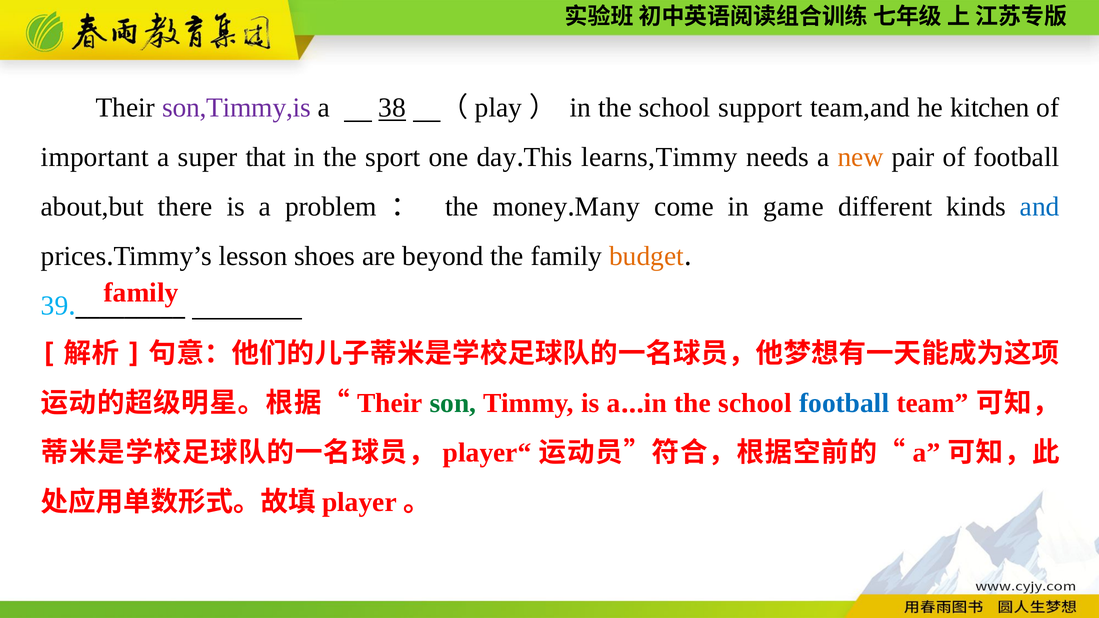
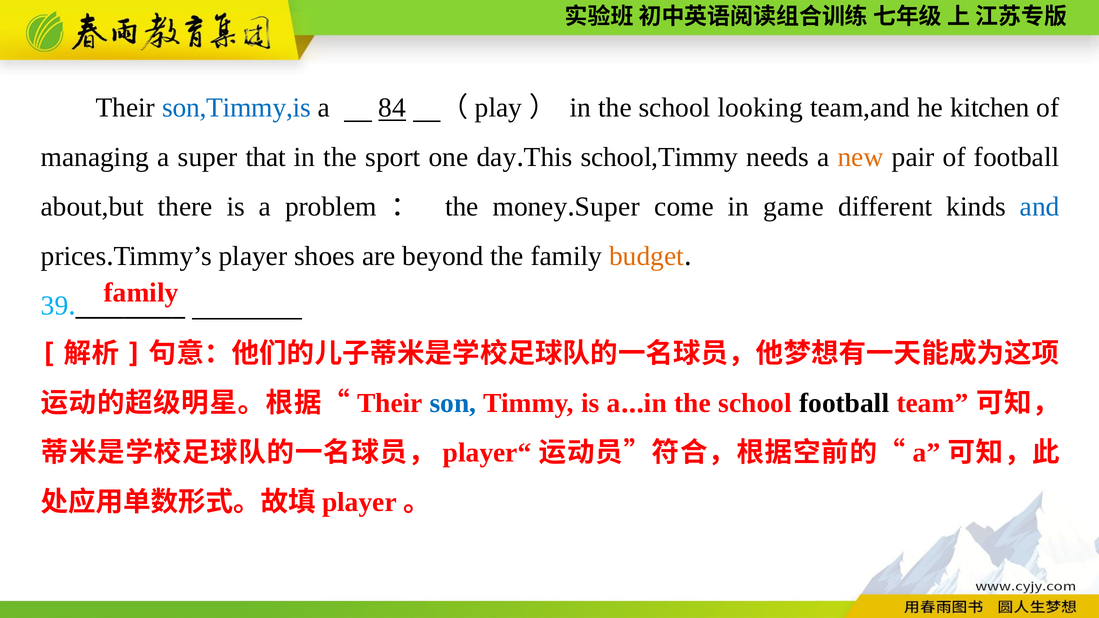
son,Timmy,is colour: purple -> blue (237, 108)
38: 38 -> 84 (392, 108)
support: support -> looking (760, 108)
important: important -> managing (95, 157)
learns,Timmy: learns,Timmy -> school,Timmy (660, 157)
Many: Many -> Super (607, 207)
lesson: lesson -> player (253, 256)
son colour: green -> blue (453, 404)
football colour: blue -> black (844, 404)
